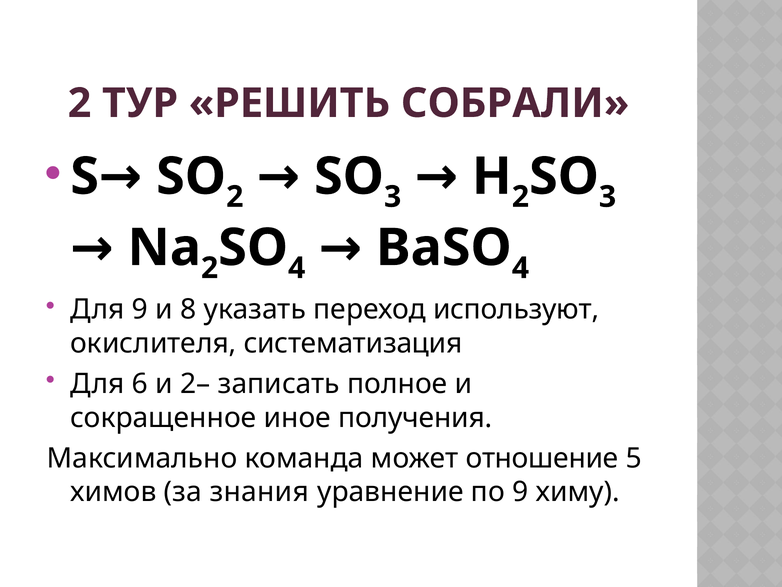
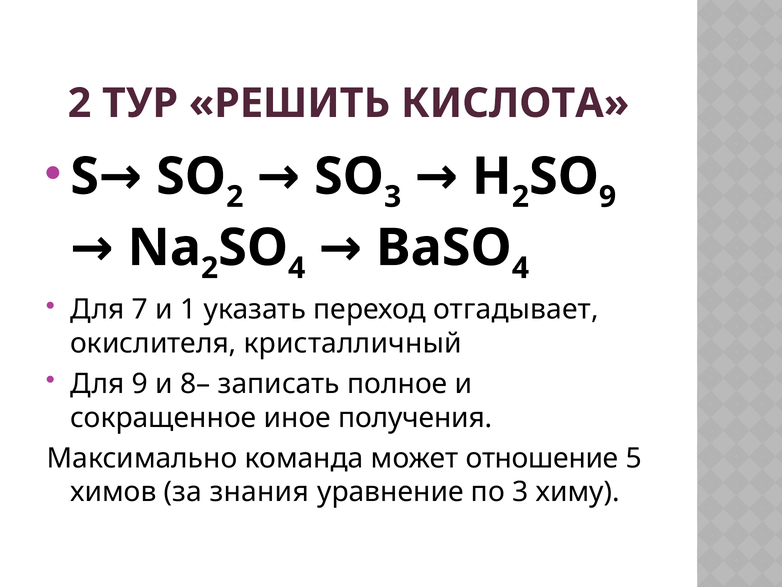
СОБРАЛИ: СОБРАЛИ -> КИСЛОТА (515, 103)
3: 3 -> 9 (608, 197)
Для 9: 9 -> 7 (140, 309)
8: 8 -> 1 (188, 309)
используют: используют -> отгадывает (516, 309)
систематизация: систематизация -> кристалличный (353, 343)
Для 6: 6 -> 9 (140, 384)
2–: 2– -> 8– (195, 384)
по 9: 9 -> 3 (520, 492)
